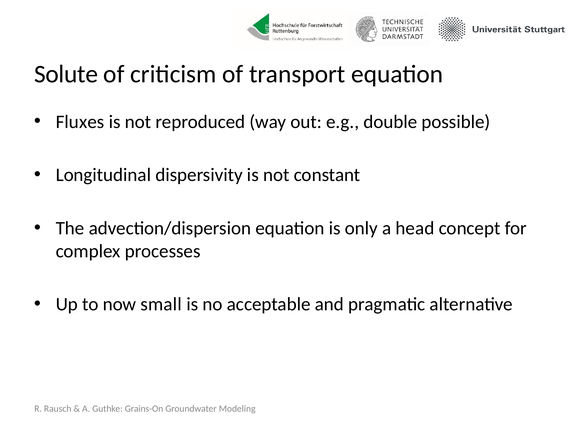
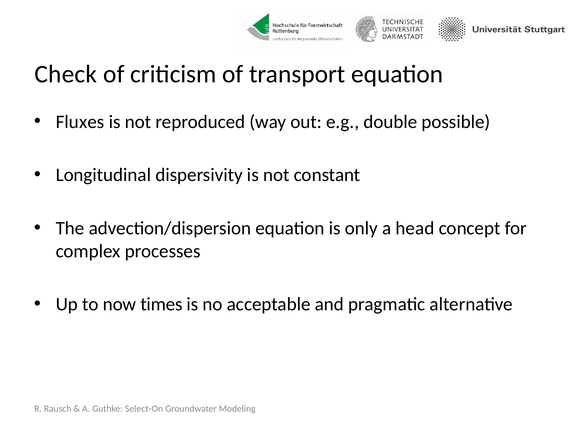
Solute: Solute -> Check (66, 74)
small: small -> times (161, 304)
Grains-On: Grains-On -> Select-On (144, 409)
